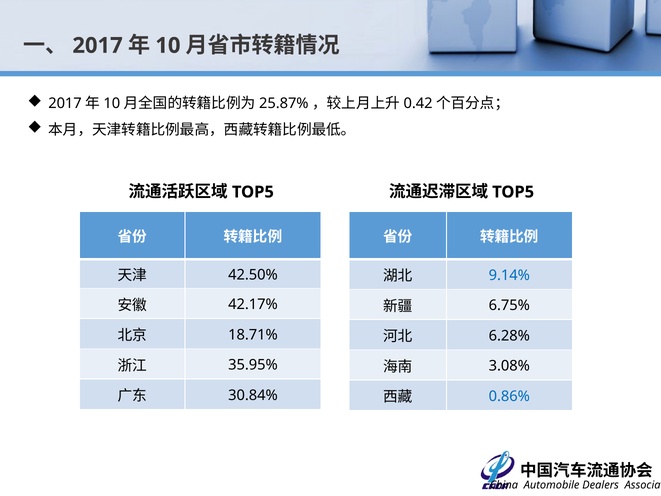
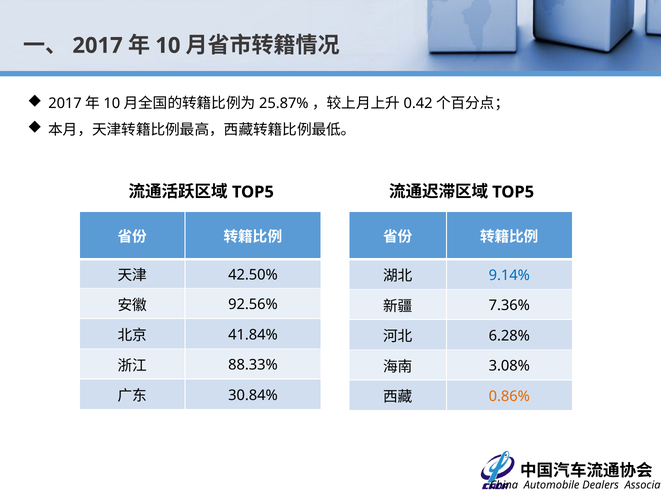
42.17%: 42.17% -> 92.56% (253, 304)
6.75%: 6.75% -> 7.36% (509, 305)
18.71%: 18.71% -> 41.84% (253, 335)
35.95%: 35.95% -> 88.33% (253, 365)
0.86% colour: blue -> orange (509, 396)
